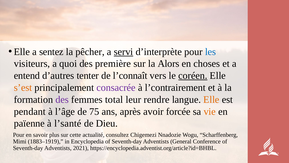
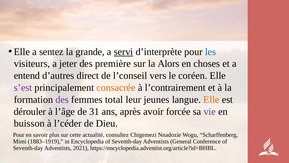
pêcher: pêcher -> grande (90, 52)
quoi: quoi -> jeter (68, 64)
tenter: tenter -> direct (88, 75)
l’connaît: l’connaît -> l’conseil (130, 75)
coréen underline: present -> none (193, 75)
s’est colour: orange -> purple (23, 87)
consacrée colour: purple -> orange (116, 87)
rendre: rendre -> jeunes (157, 99)
pendant: pendant -> dérouler (30, 111)
75: 75 -> 31 (94, 111)
vie colour: orange -> purple (210, 111)
païenne: païenne -> buisson (29, 123)
l’santé: l’santé -> l’céder (68, 123)
